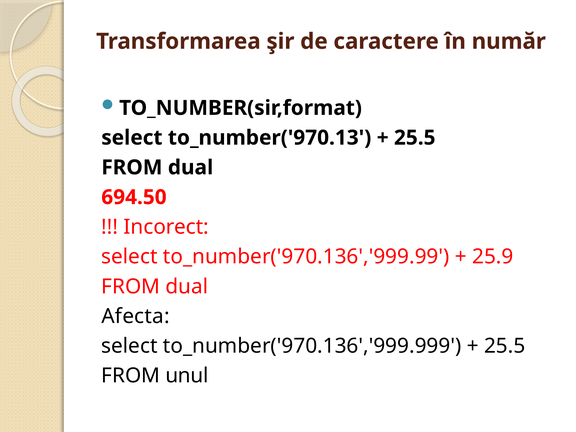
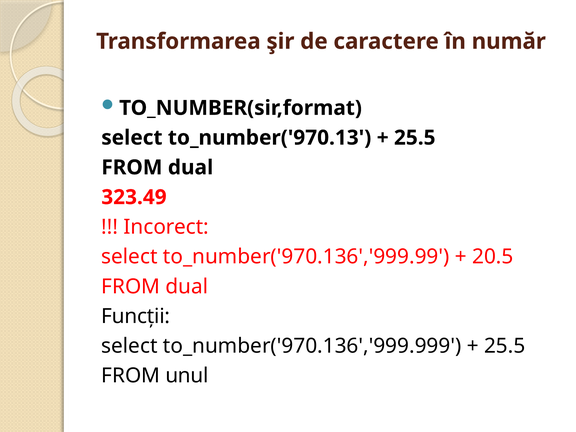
694.50: 694.50 -> 323.49 (134, 197)
25.9: 25.9 -> 20.5 (493, 257)
Afecta: Afecta -> Funcţii (136, 316)
